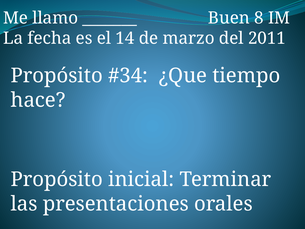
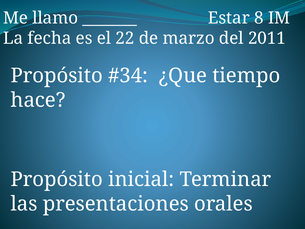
Buen: Buen -> Estar (229, 18)
14: 14 -> 22 (125, 38)
